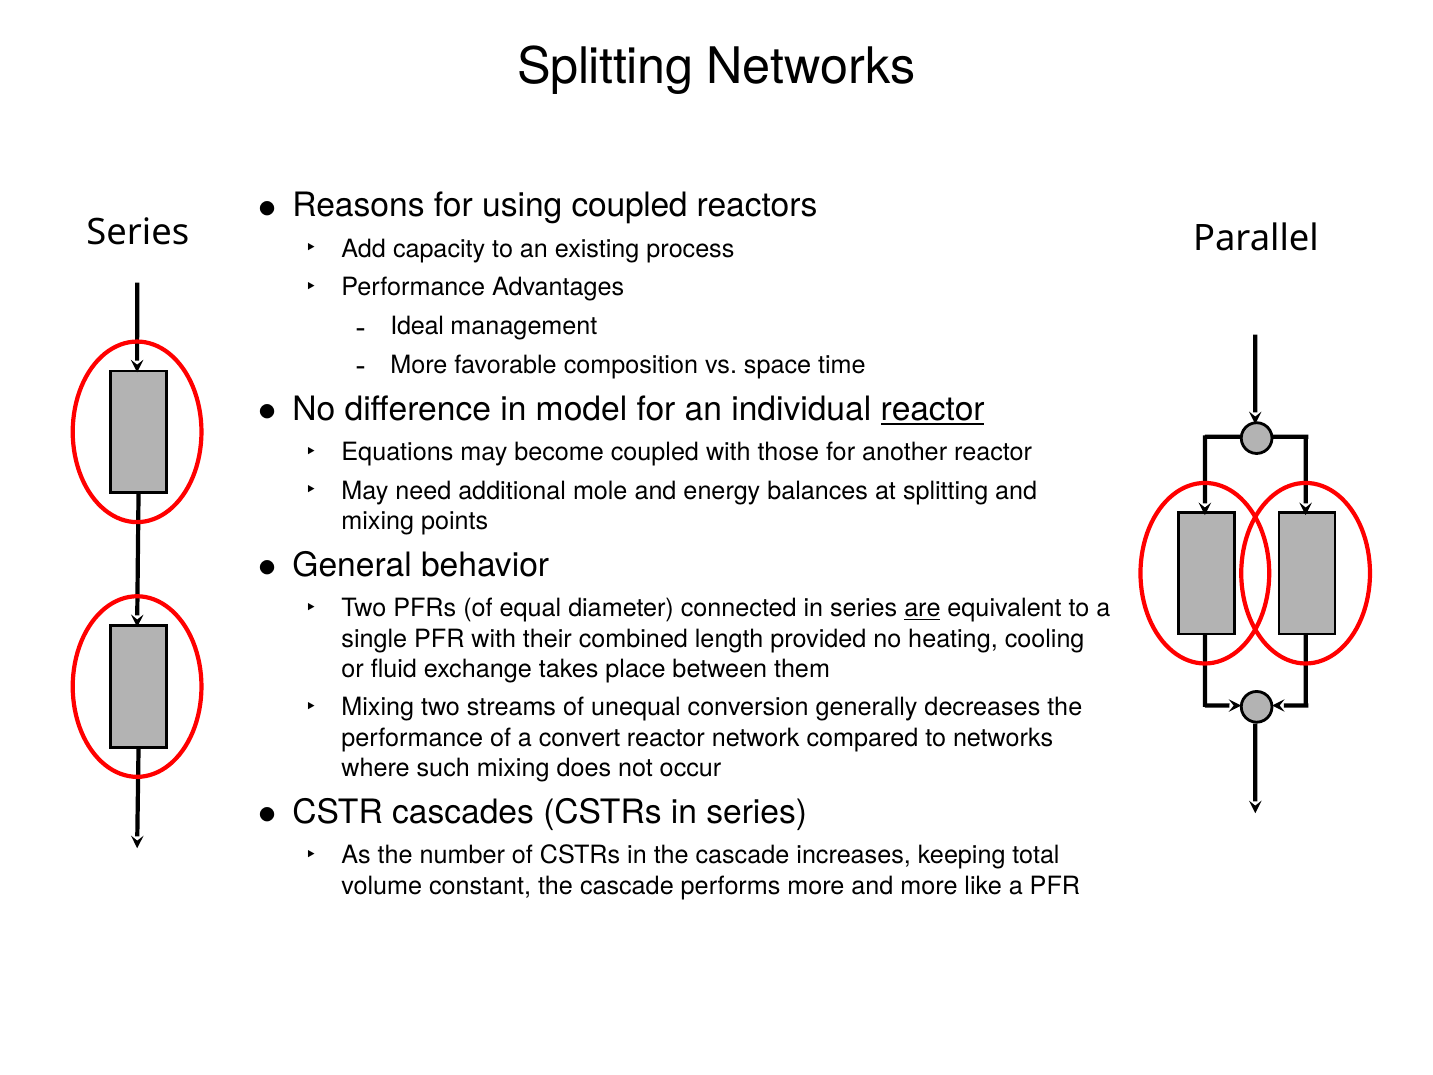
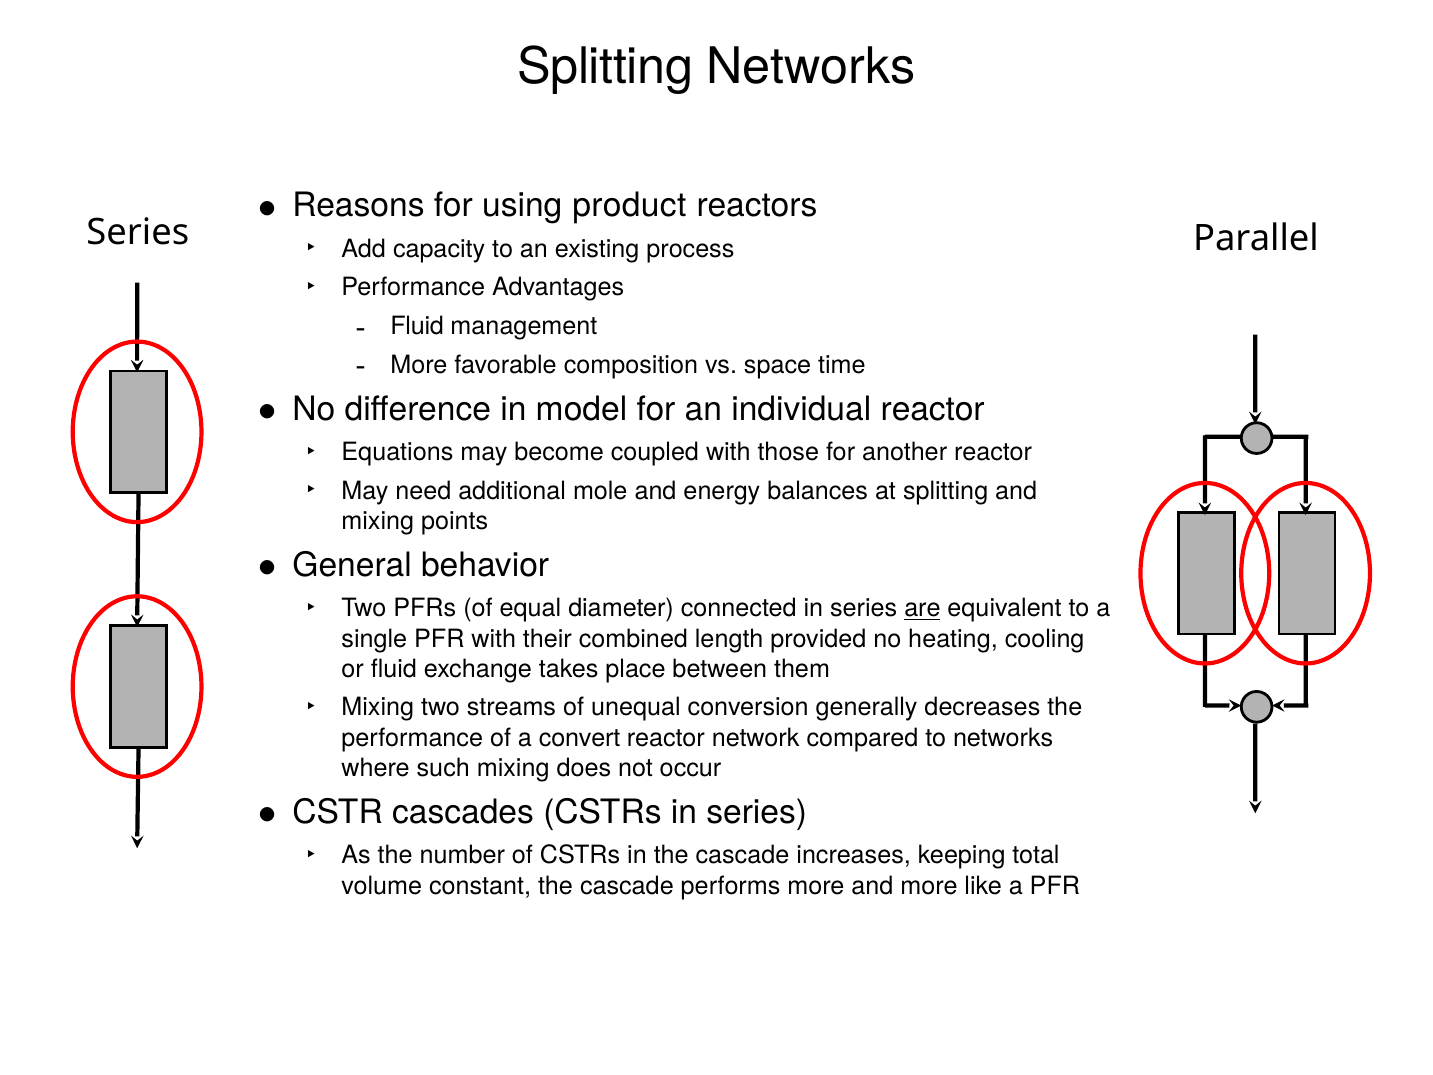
using coupled: coupled -> product (629, 206)
Ideal: Ideal -> Fluid (417, 326)
reactor underline: present -> none (933, 409)
